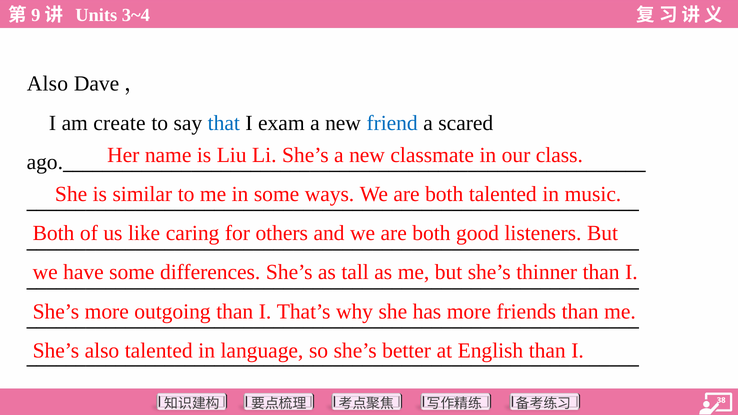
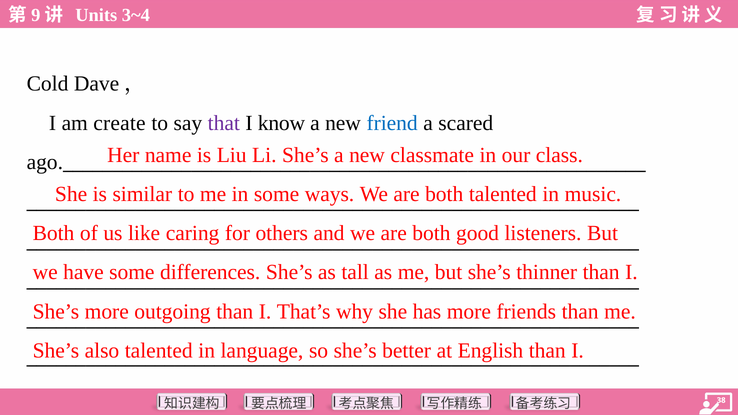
Also: Also -> Cold (48, 84)
that colour: blue -> purple (224, 123)
exam: exam -> know (281, 123)
